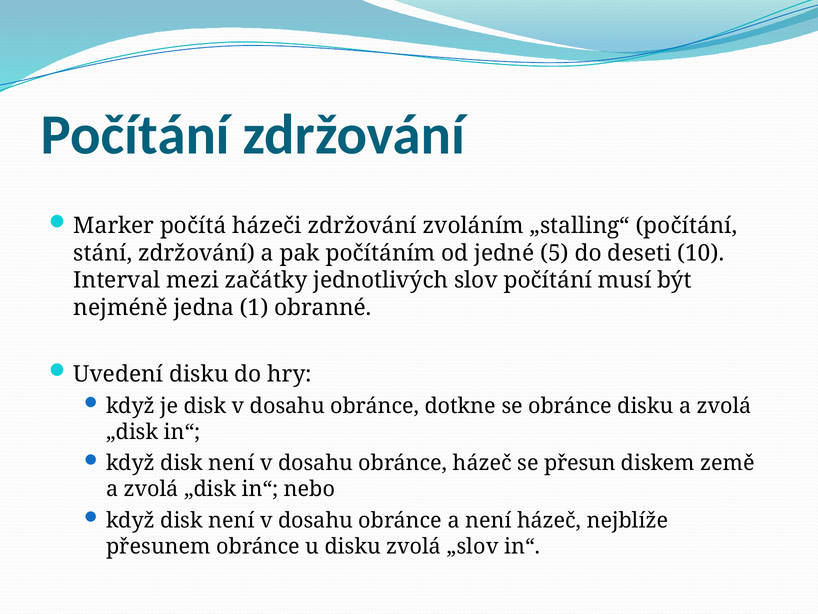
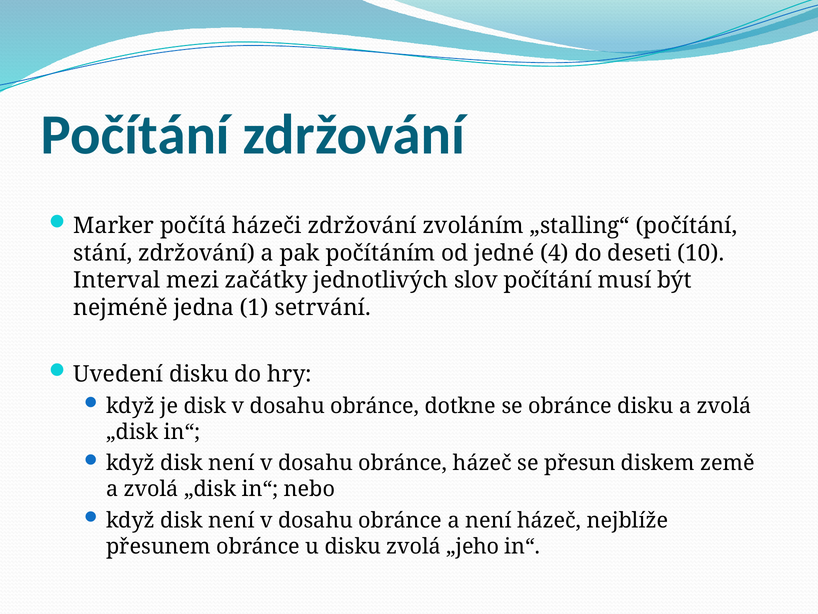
5: 5 -> 4 (554, 253)
obranné: obranné -> setrvání (323, 307)
„slov: „slov -> „jeho (473, 546)
